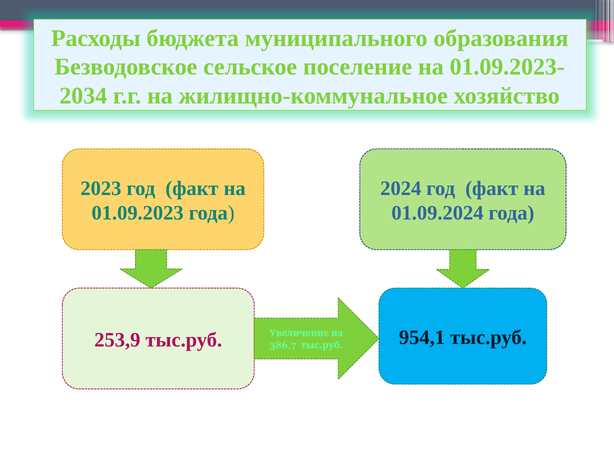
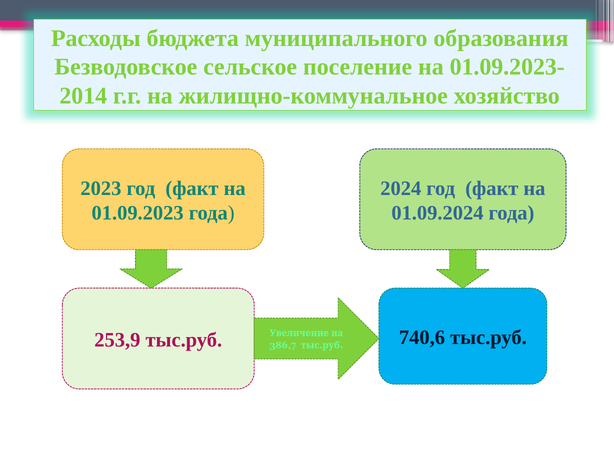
2034: 2034 -> 2014 (83, 96)
954,1: 954,1 -> 740,6 (422, 337)
